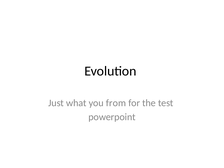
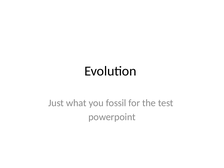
from: from -> fossil (116, 103)
